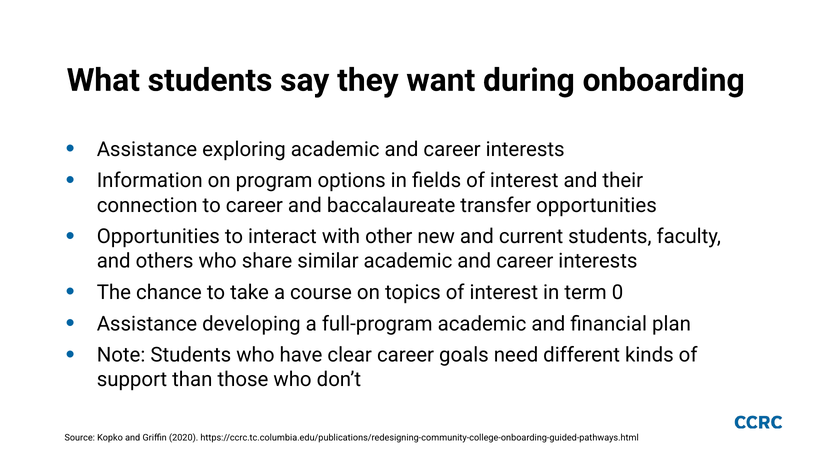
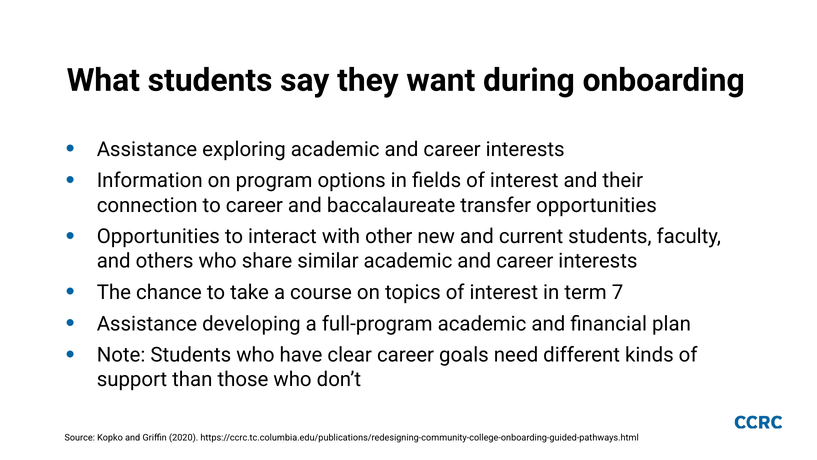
0: 0 -> 7 (618, 292)
